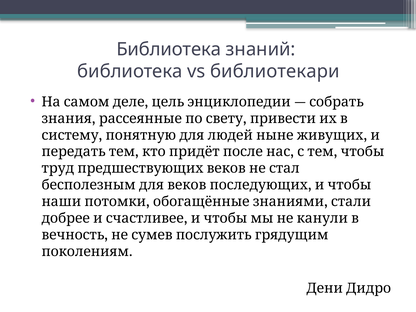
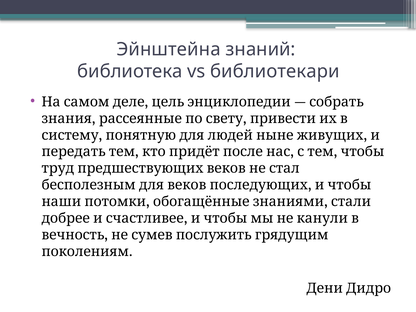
Библиотека: Библиотека -> Эйнштейна (169, 49)
